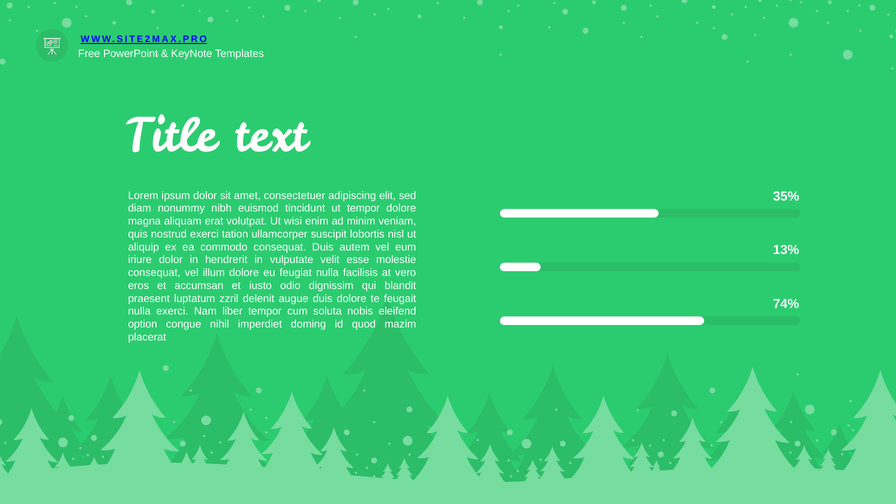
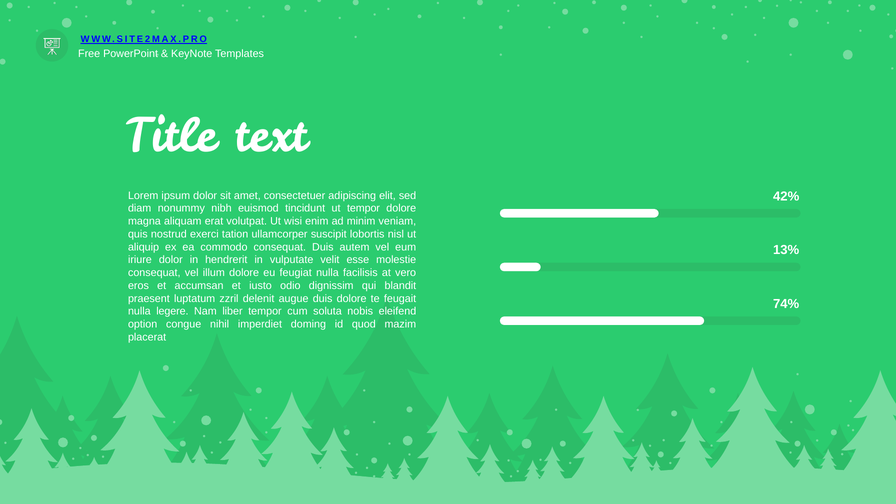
35%: 35% -> 42% (786, 196)
nulla exerci: exerci -> legere (172, 311)
